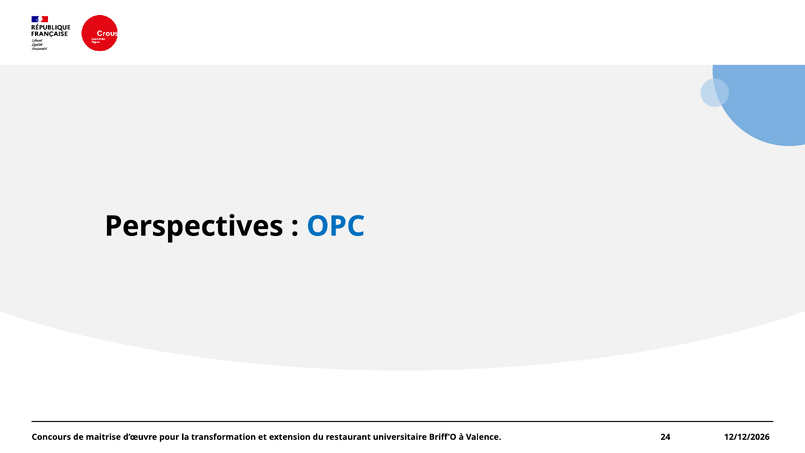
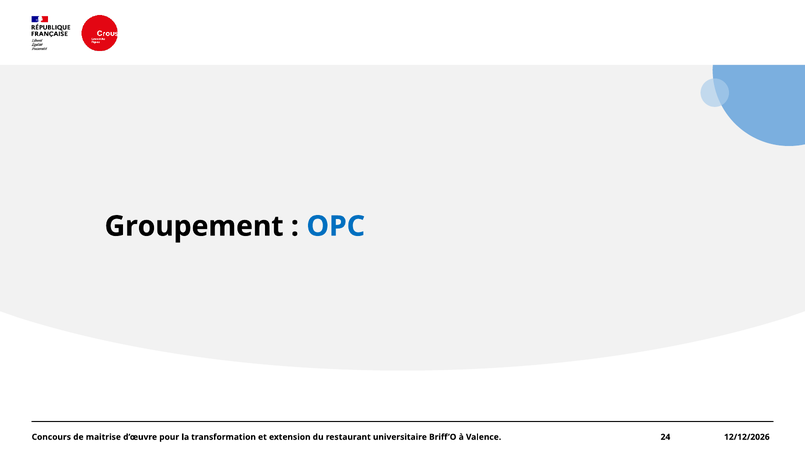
Perspectives: Perspectives -> Groupement (194, 226)
